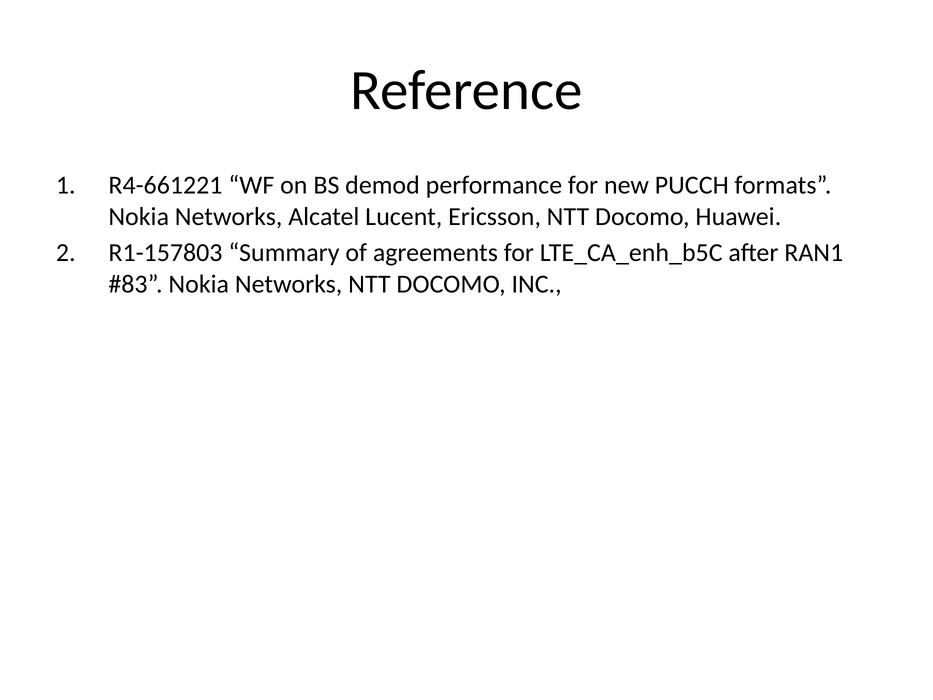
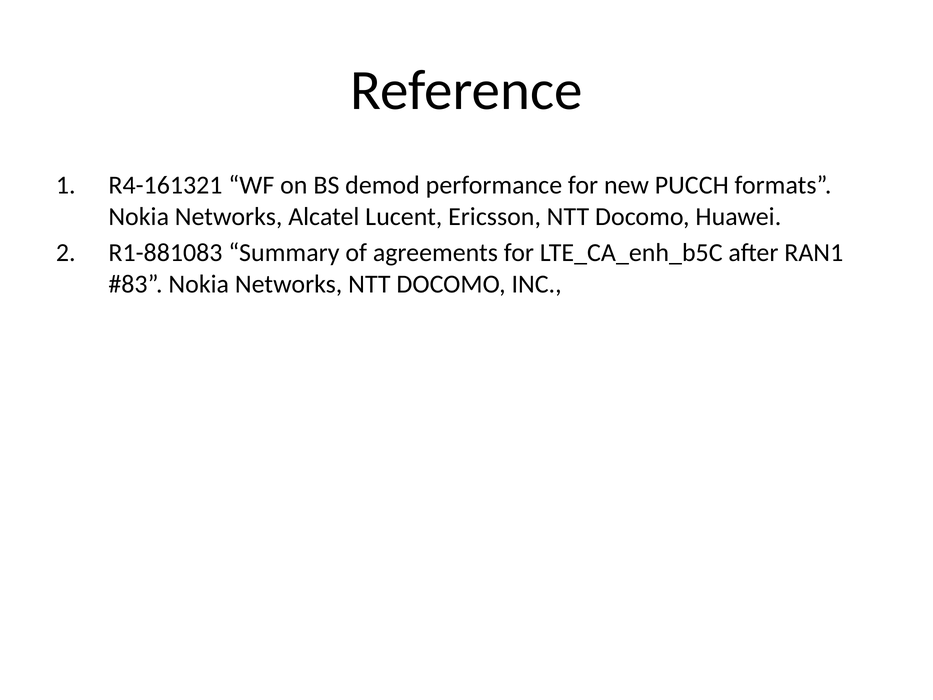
R4-661221: R4-661221 -> R4-161321 (165, 185)
R1-157803: R1-157803 -> R1-881083 (165, 253)
